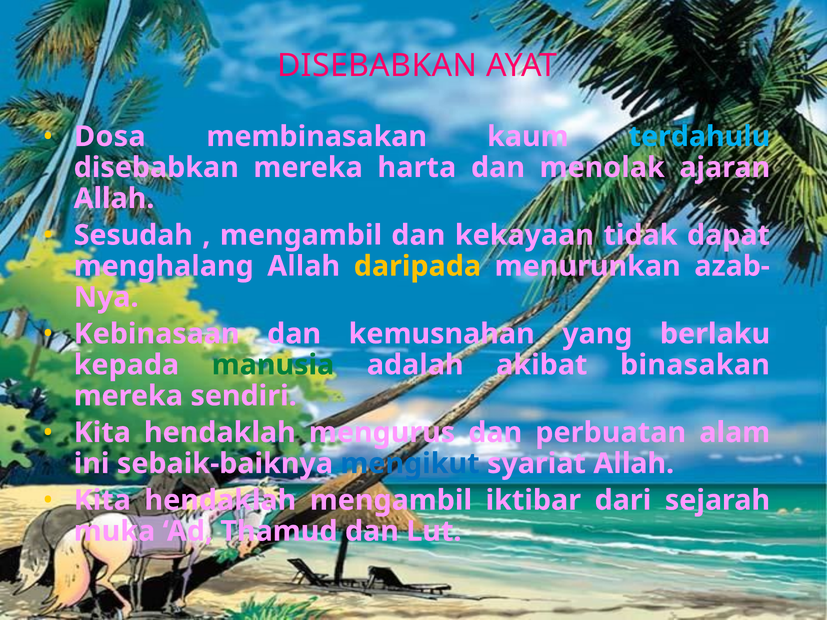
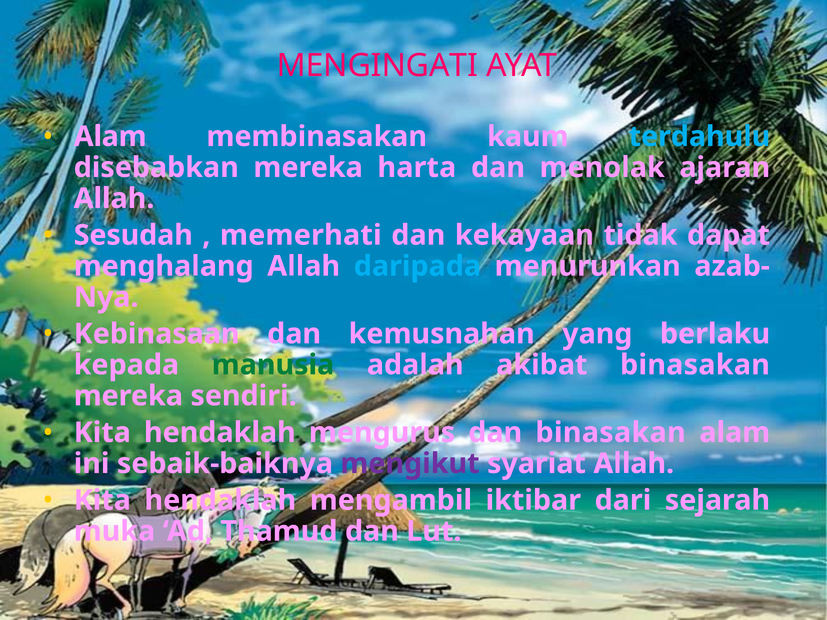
DISEBABKAN: DISEBABKAN -> MENGINGATI (377, 66)
Dosa: Dosa -> Alam (110, 137)
mengambil: mengambil -> memerhati (301, 235)
daripada colour: yellow -> light blue (417, 266)
dan perbuatan: perbuatan -> binasakan (611, 433)
mengikut colour: blue -> purple (410, 464)
